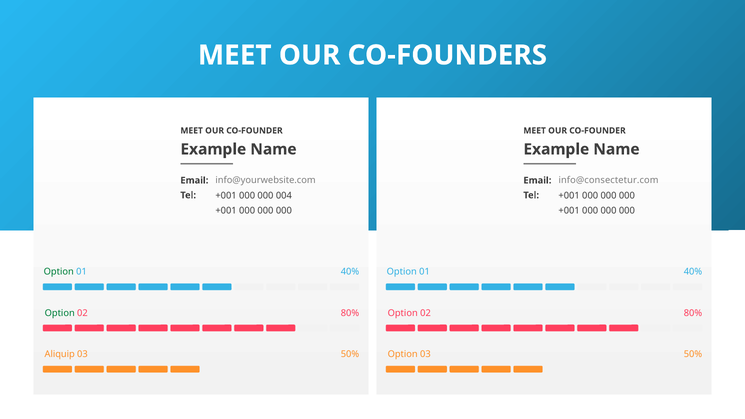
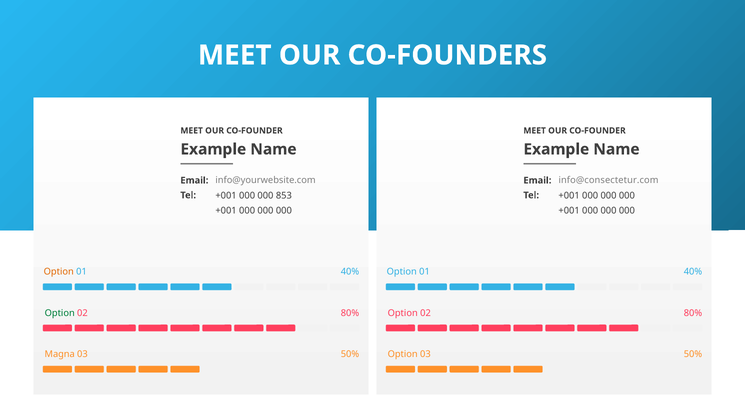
004: 004 -> 853 (284, 196)
Option colour: green -> orange (59, 272)
Aliquip: Aliquip -> Magna (60, 354)
